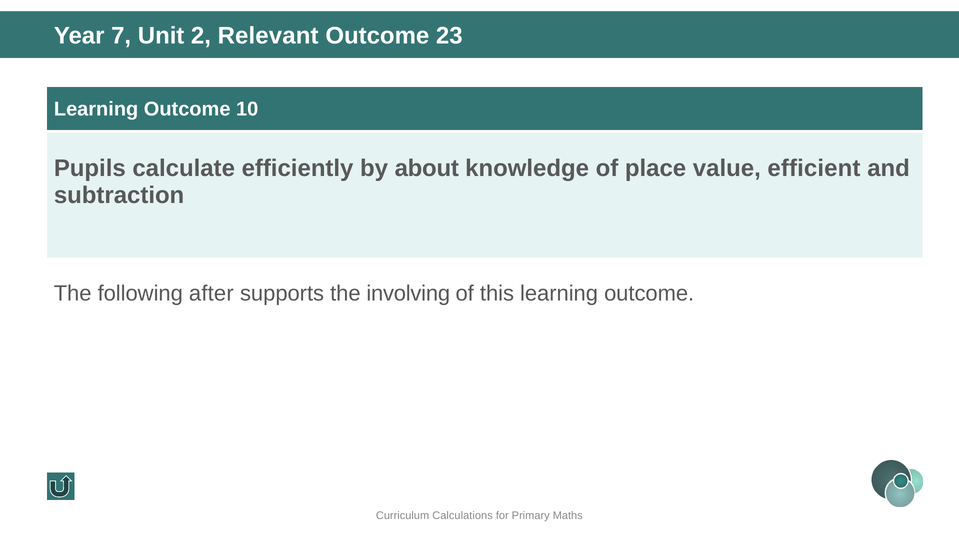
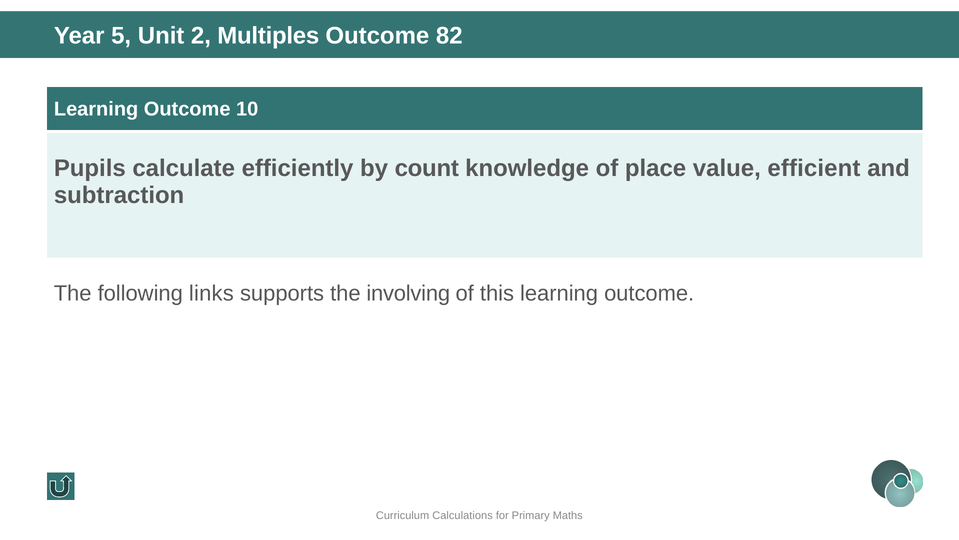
7: 7 -> 5 (121, 36)
Relevant: Relevant -> Multiples (268, 36)
23: 23 -> 82 (449, 36)
about: about -> count (427, 168)
after: after -> links (211, 293)
